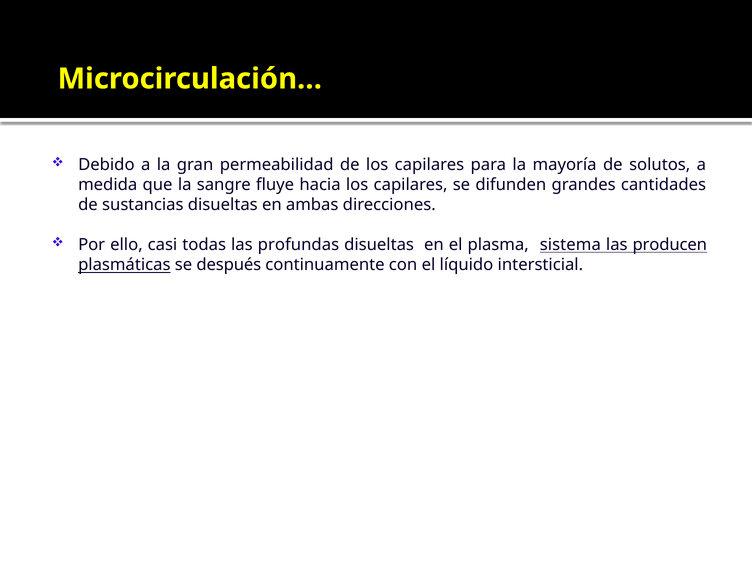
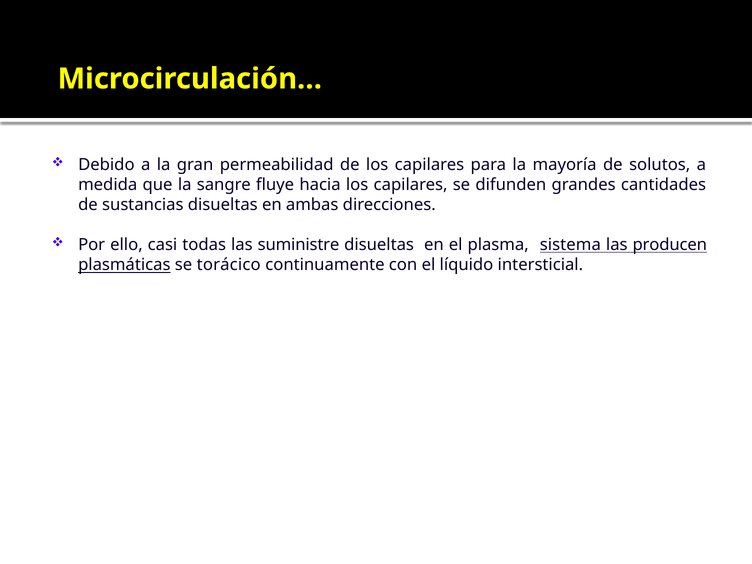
profundas: profundas -> suministre (299, 245)
después: después -> torácico (229, 265)
